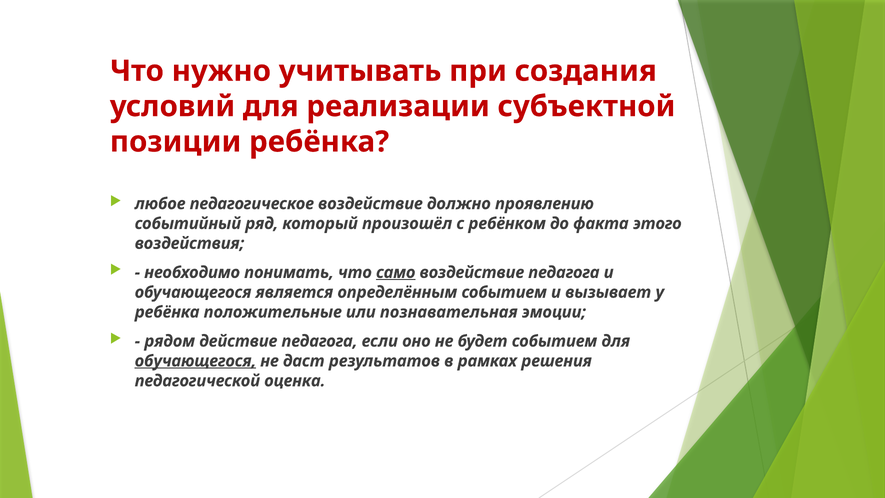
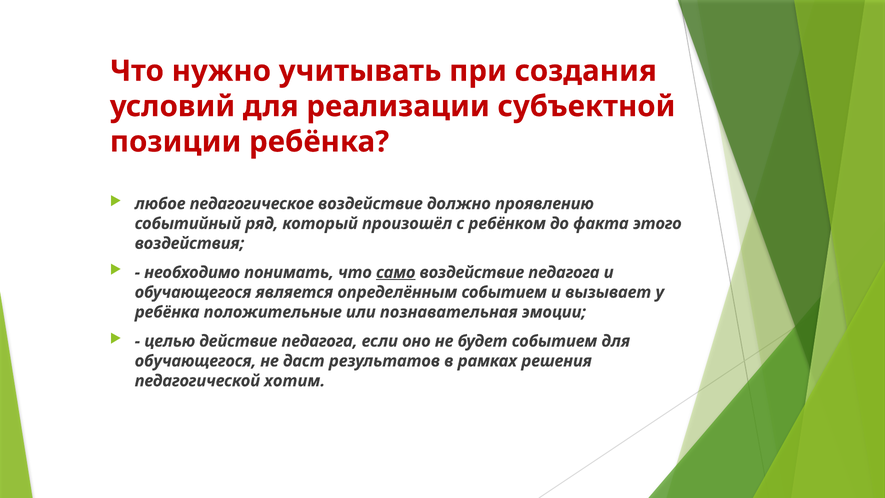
рядом: рядом -> целью (170, 341)
обучающегося underline: present -> none (195, 361)
оценка: оценка -> хотим (295, 381)
